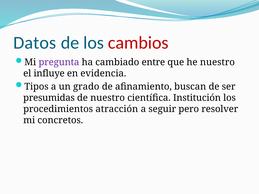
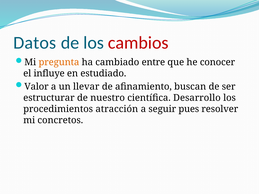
pregunta colour: purple -> orange (59, 62)
he nuestro: nuestro -> conocer (217, 62)
evidencia: evidencia -> estudiado (103, 74)
Tipos: Tipos -> Valor (36, 87)
grado: grado -> llevar (86, 87)
presumidas: presumidas -> estructurar (49, 98)
Institución: Institución -> Desarrollo (197, 98)
pero: pero -> pues (189, 109)
